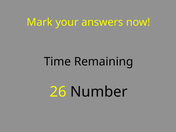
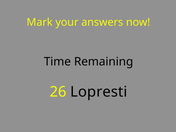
Number: Number -> Lopresti (99, 92)
